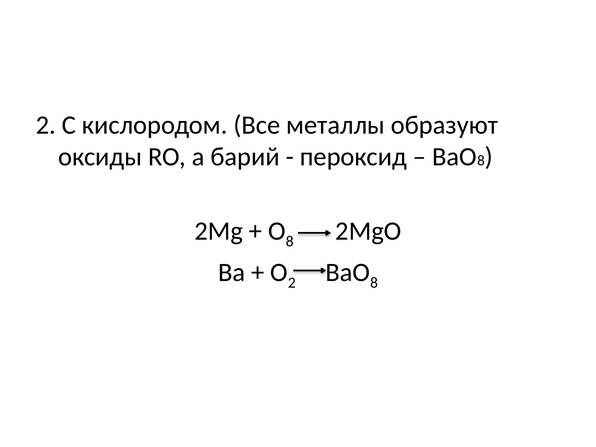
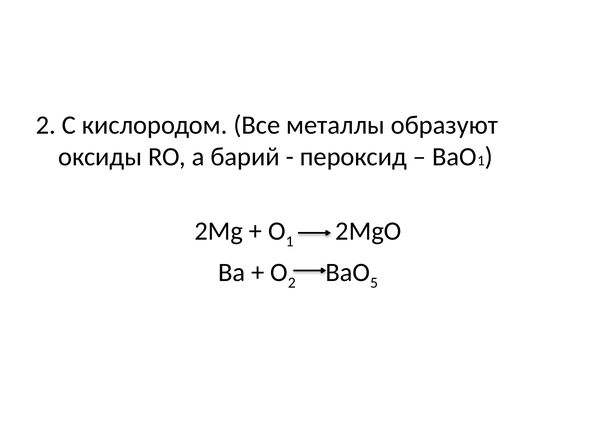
8: 8 -> 1 (481, 161)
8: 8 -> 1 (290, 241)
8: 8 -> 5 (374, 283)
